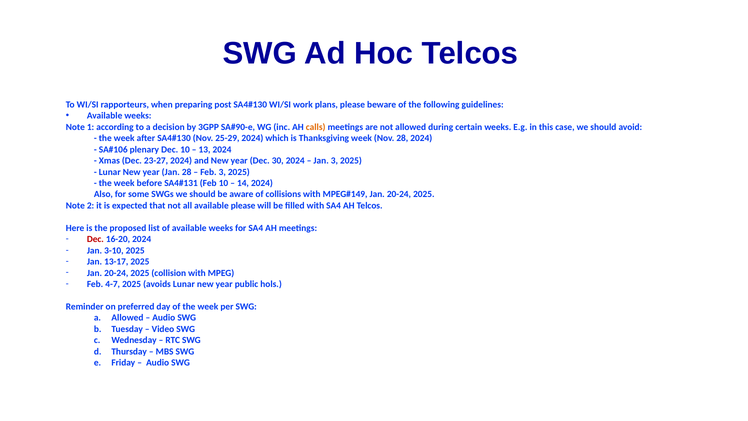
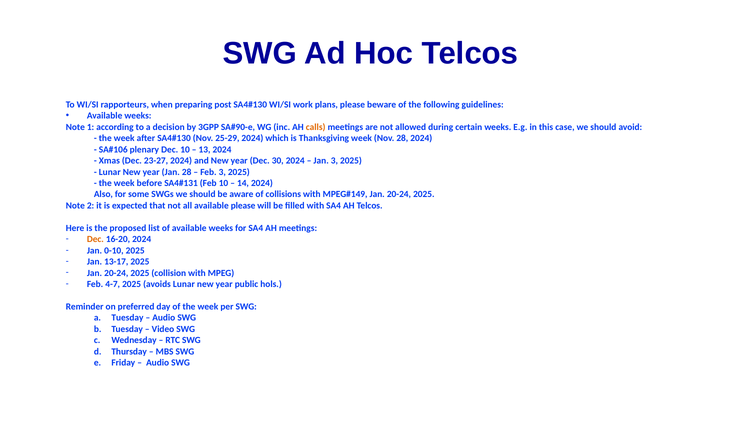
Dec colour: red -> orange (95, 239)
3-10: 3-10 -> 0-10 (114, 250)
a Allowed: Allowed -> Tuesday (127, 318)
